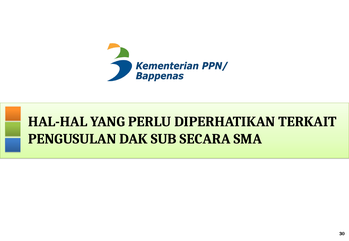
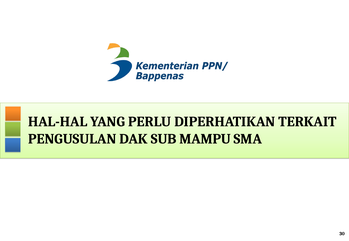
SECARA: SECARA -> MAMPU (205, 139)
